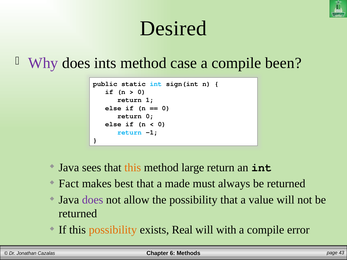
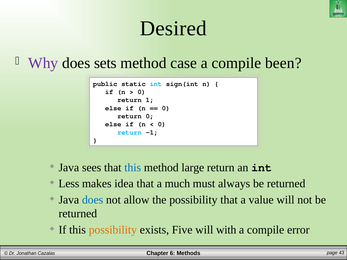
ints: ints -> sets (105, 63)
this colour: orange -> blue (133, 168)
Fact: Fact -> Less (69, 184)
best: best -> idea (124, 184)
made: made -> much (177, 184)
does colour: purple -> blue (93, 200)
Real: Real -> Five (182, 230)
